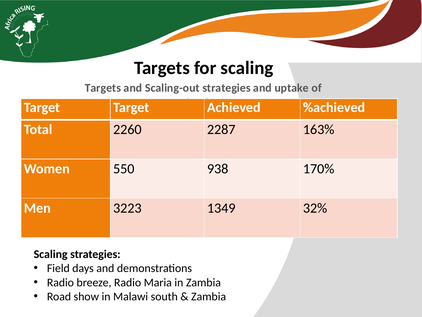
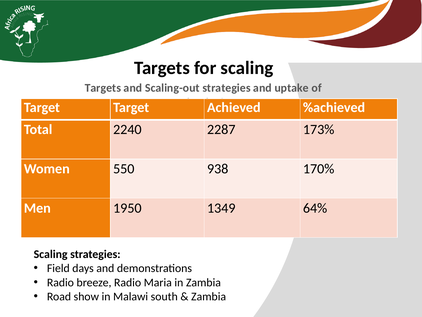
2260: 2260 -> 2240 (127, 129)
163%: 163% -> 173% (319, 129)
3223: 3223 -> 1950 (127, 208)
32%: 32% -> 64% (315, 208)
